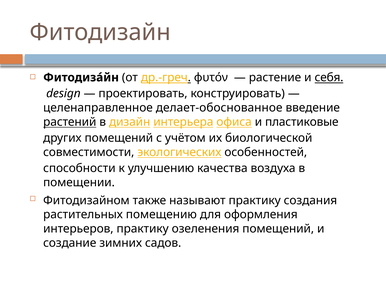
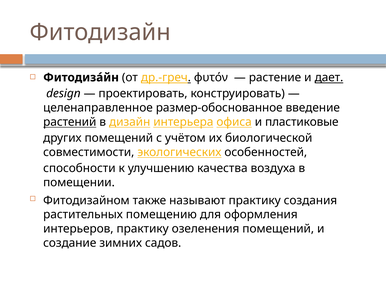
себя: себя -> дает (329, 77)
делает-обоснованное: делает-обоснованное -> размер-обоснованное (219, 108)
